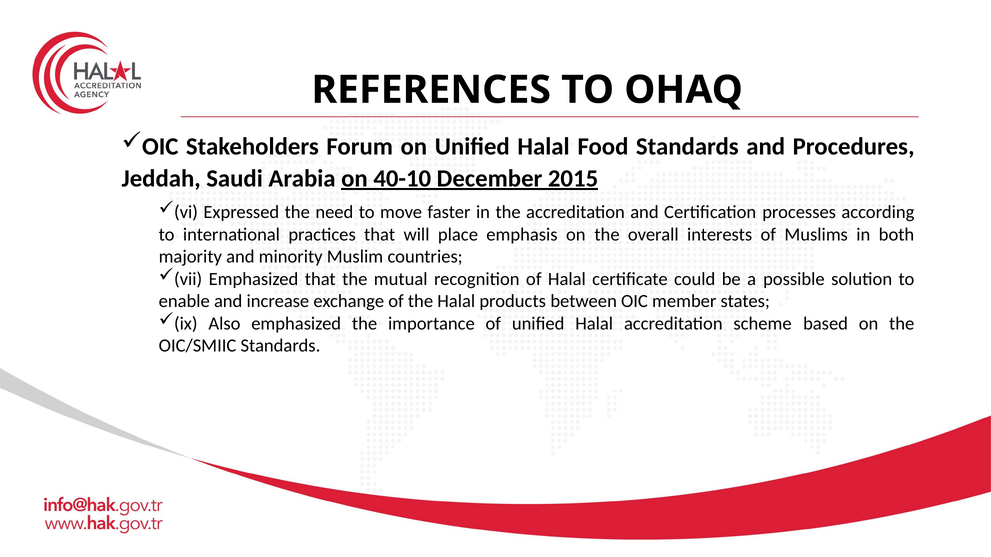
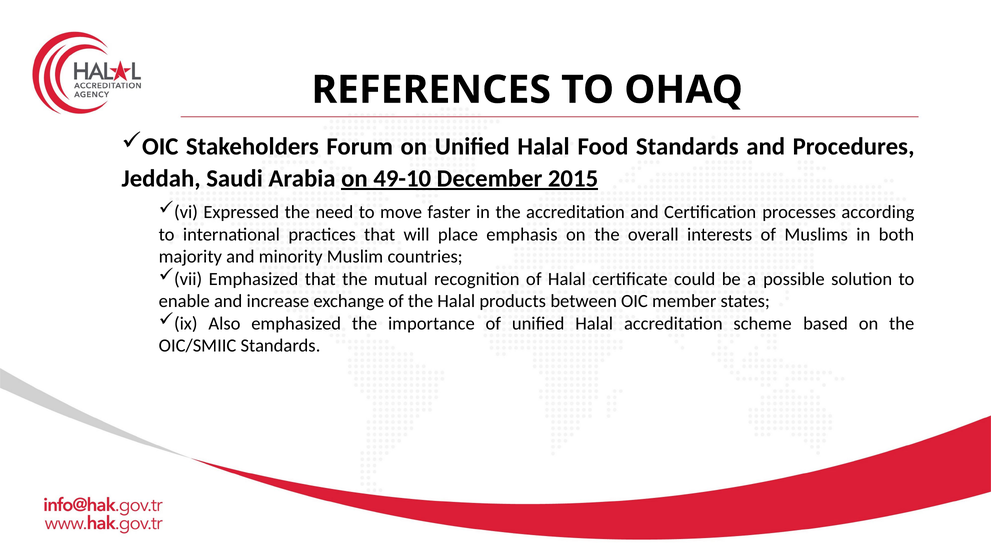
40-10: 40-10 -> 49-10 (402, 179)
